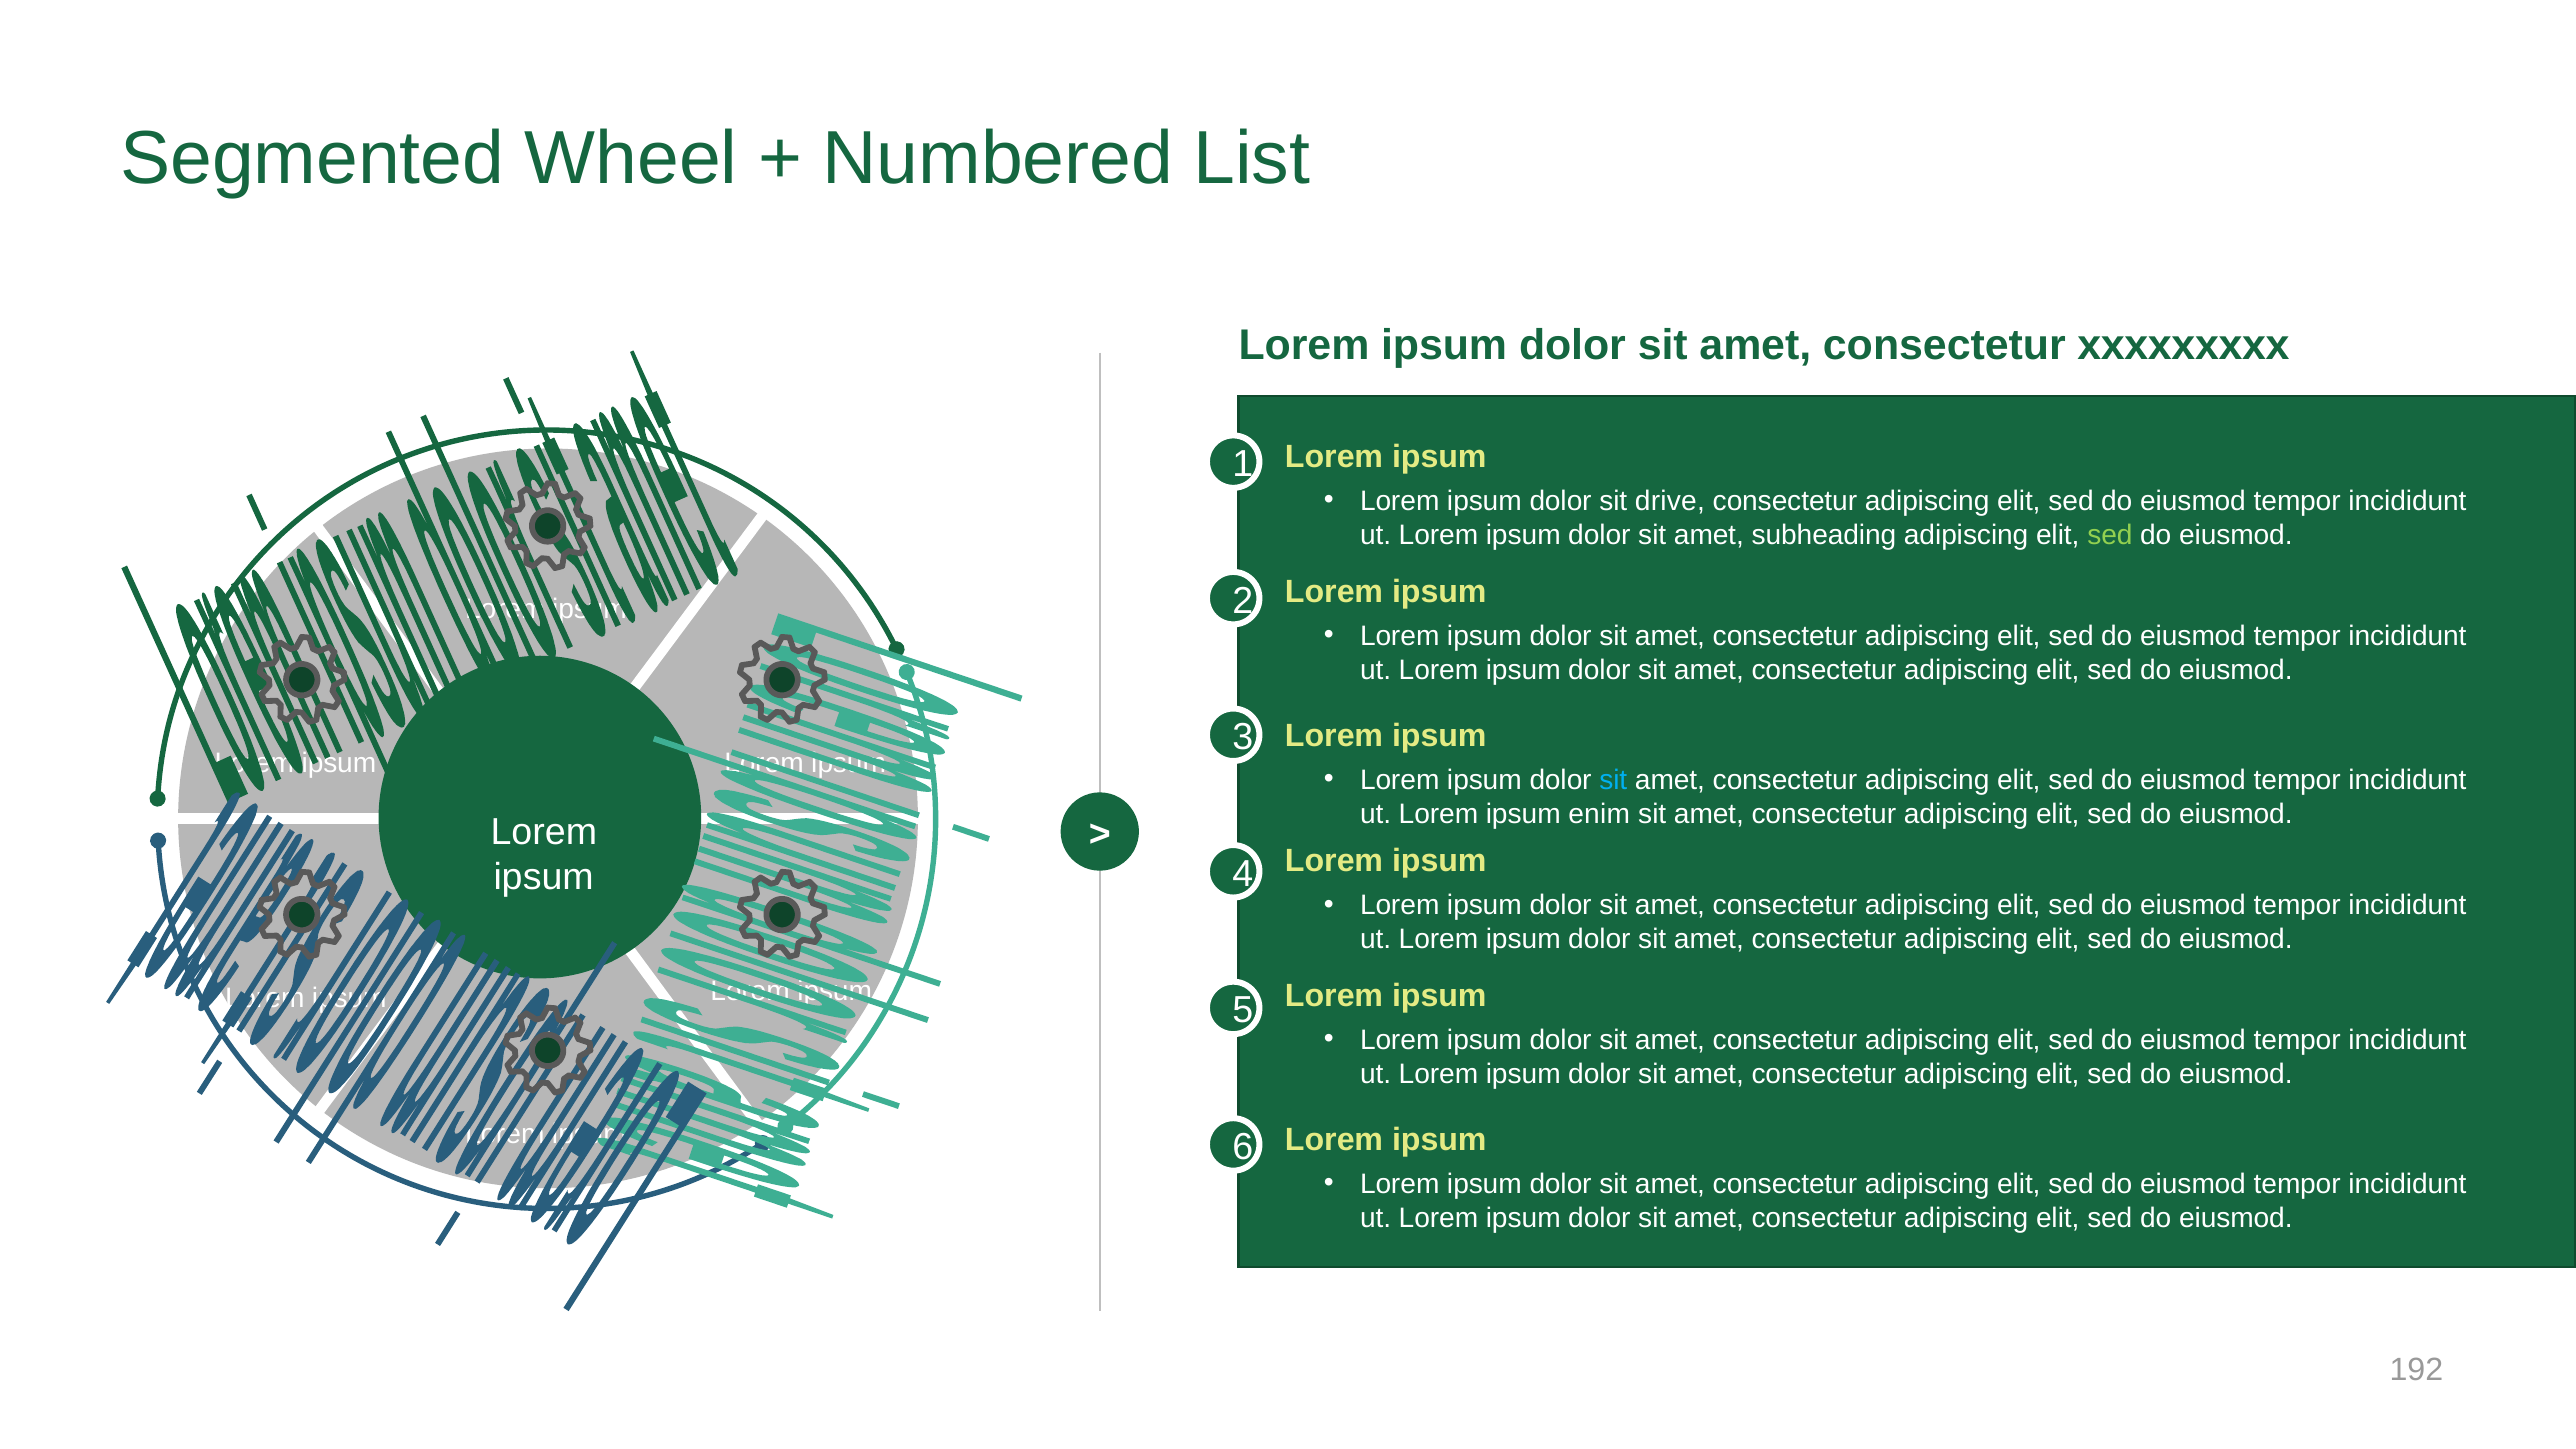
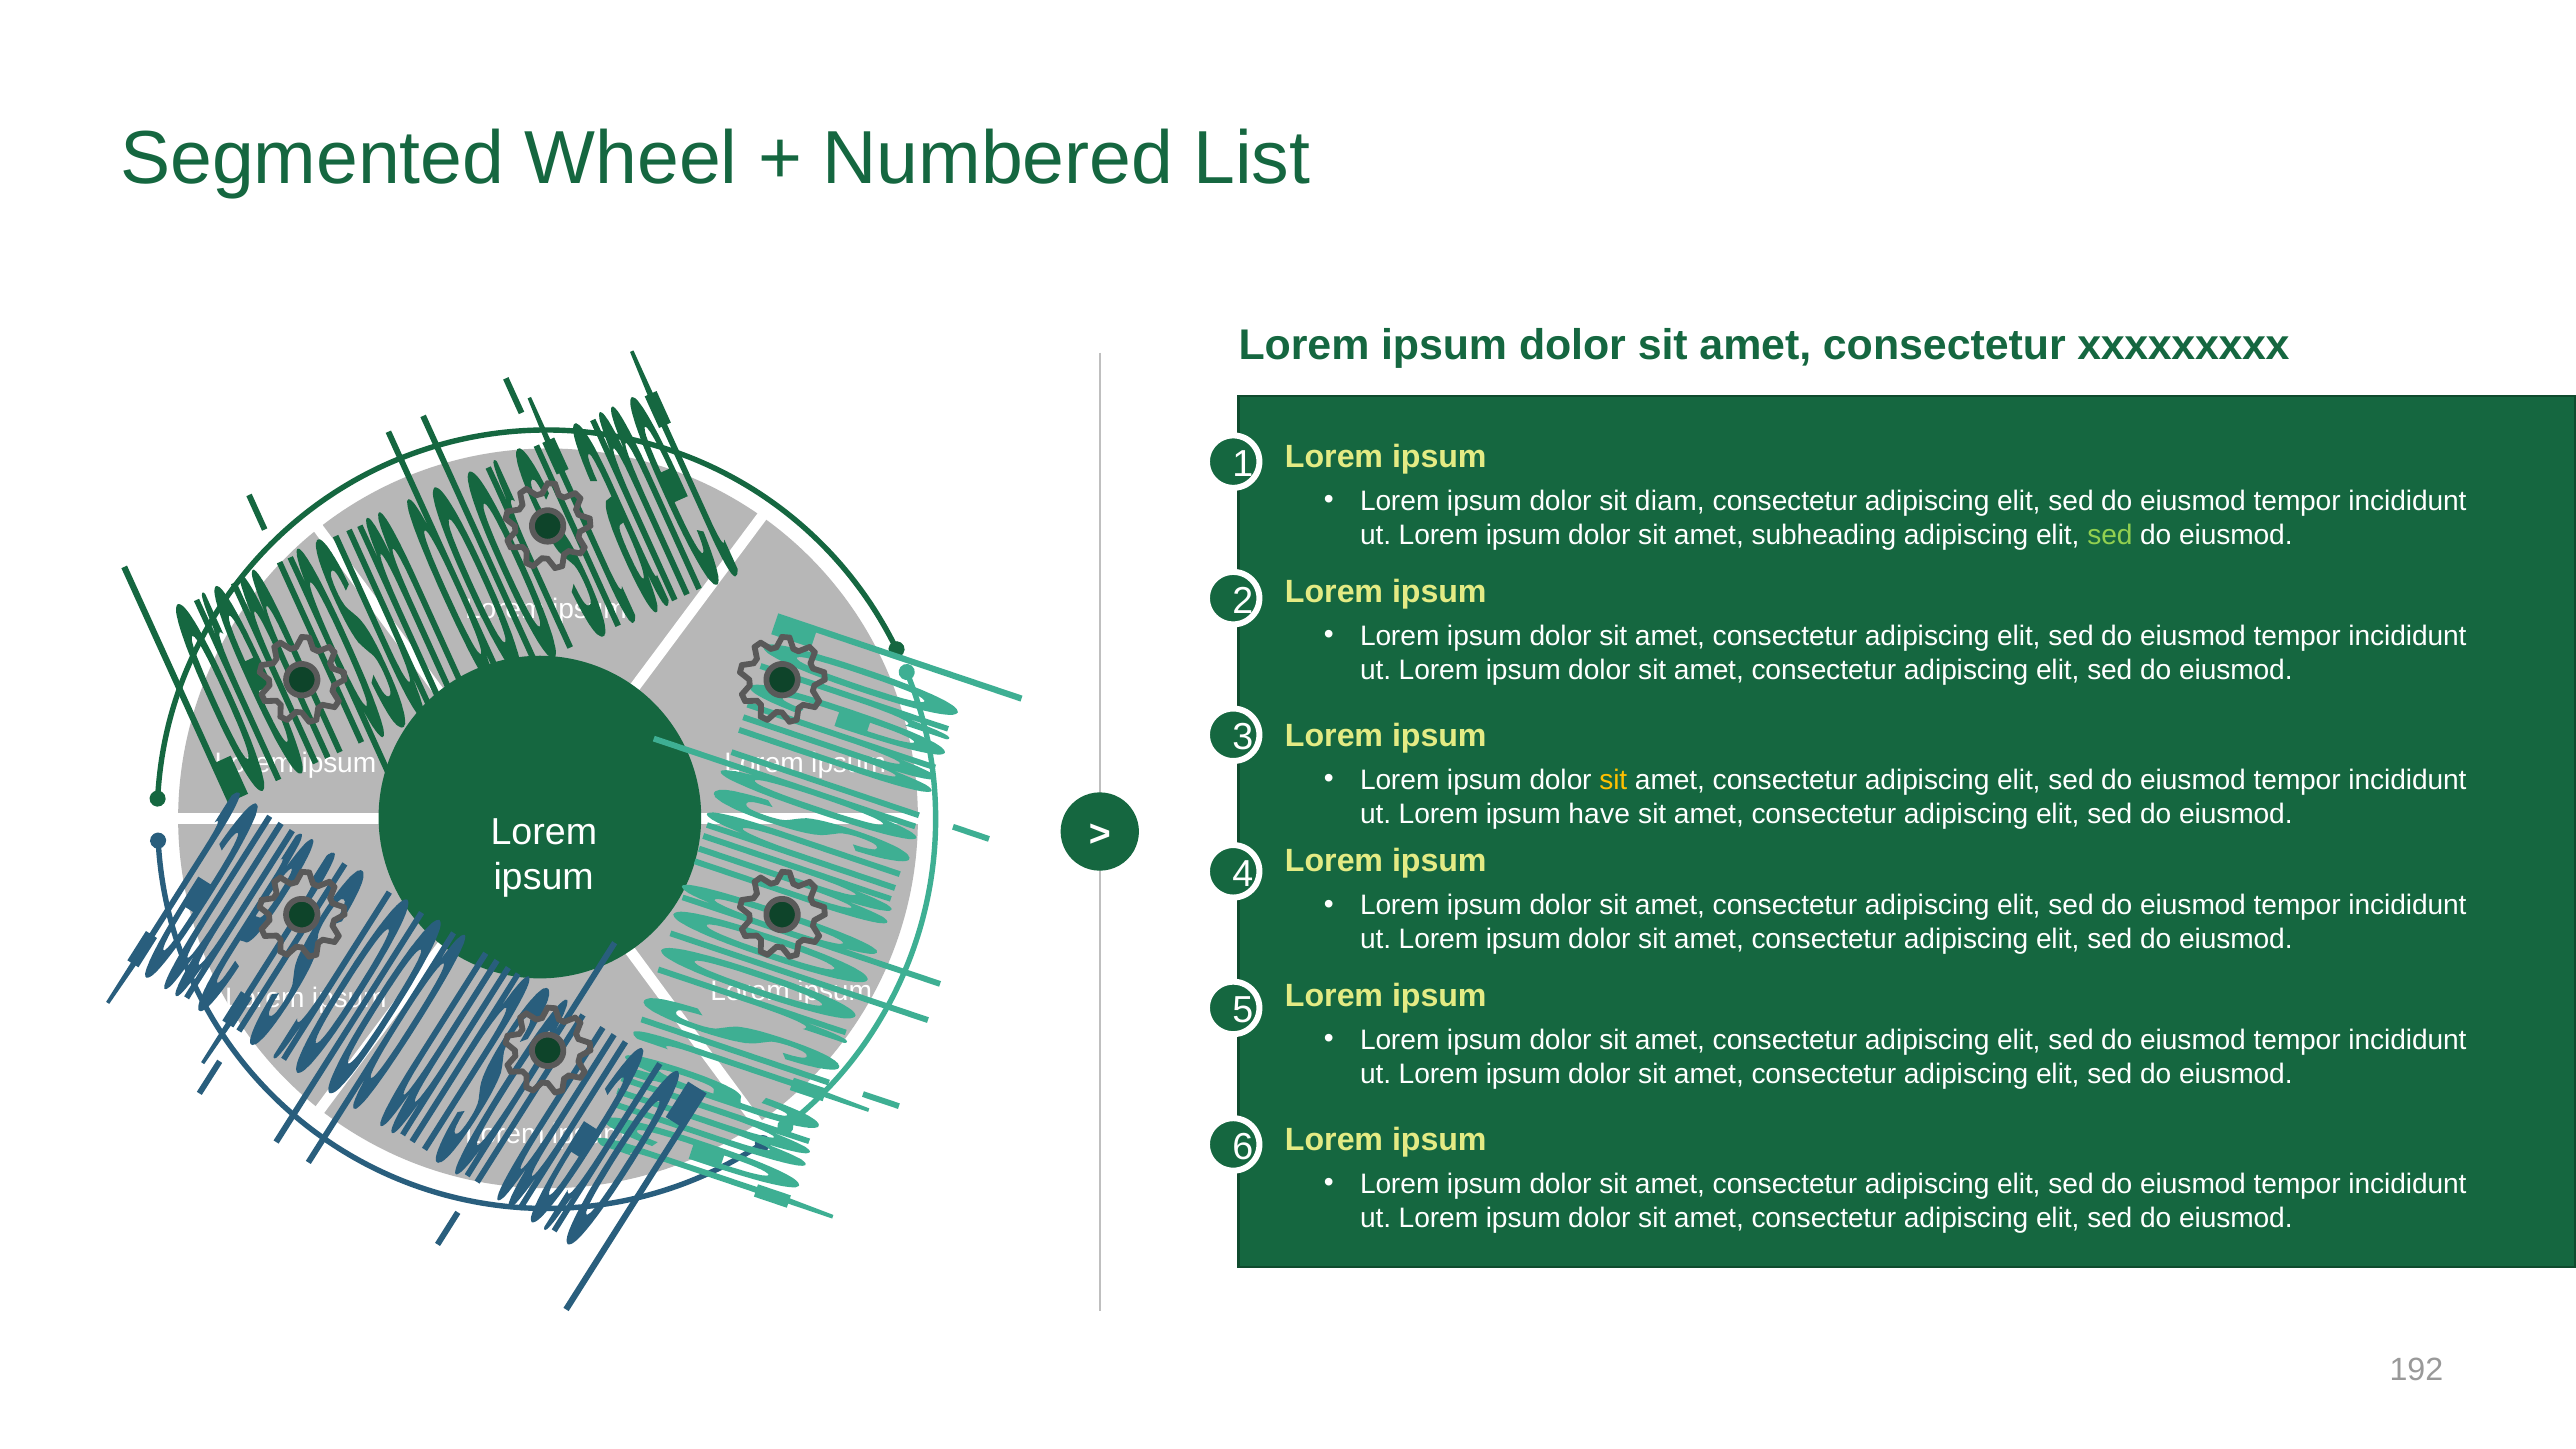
drive: drive -> diam (1670, 501)
sit colour: light blue -> yellow (1613, 780)
enim: enim -> have (1599, 814)
